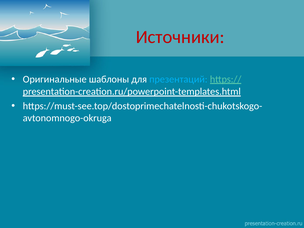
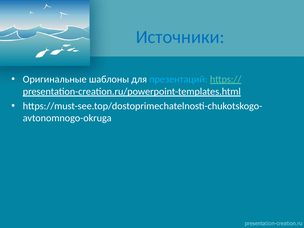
Источники colour: red -> blue (180, 37)
